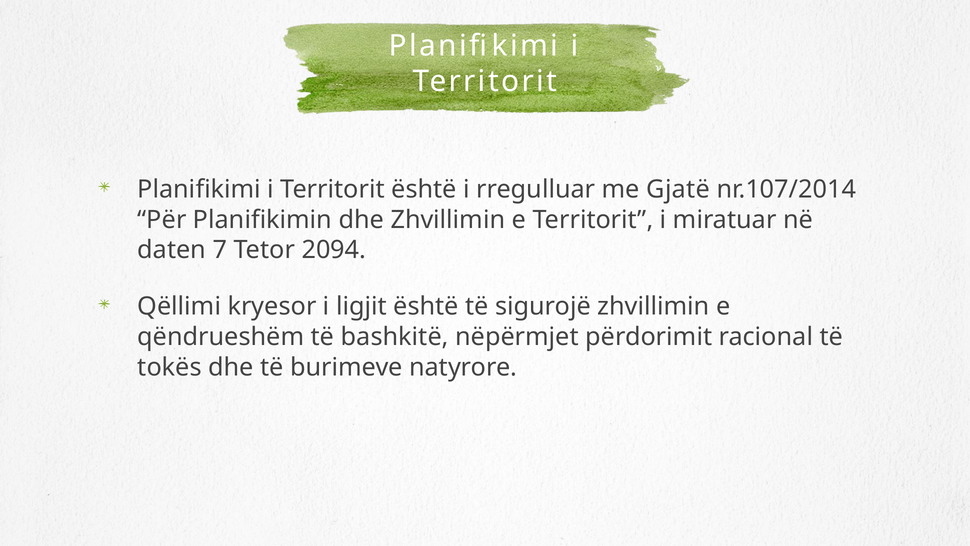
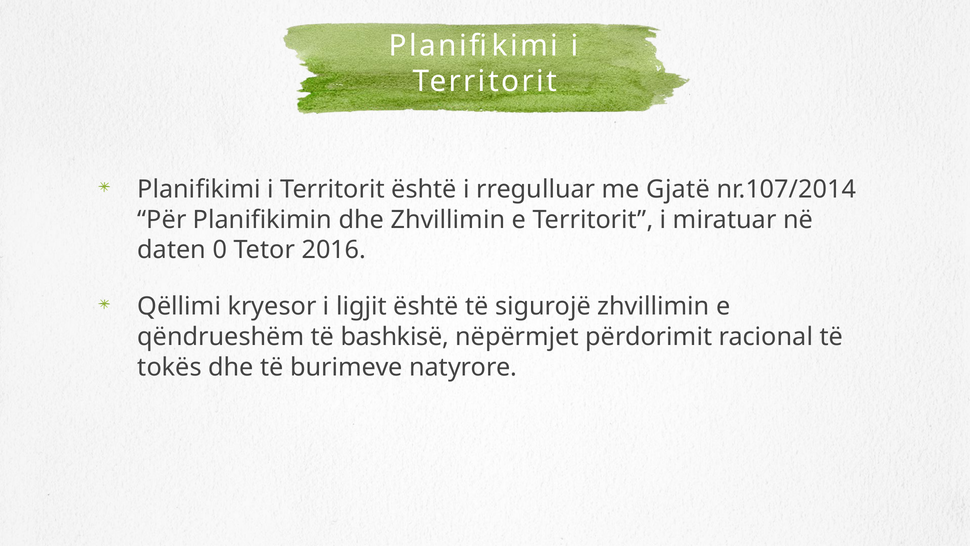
7: 7 -> 0 (220, 250)
2094: 2094 -> 2016 (334, 250)
bashkitë: bashkitë -> bashkisë (395, 337)
